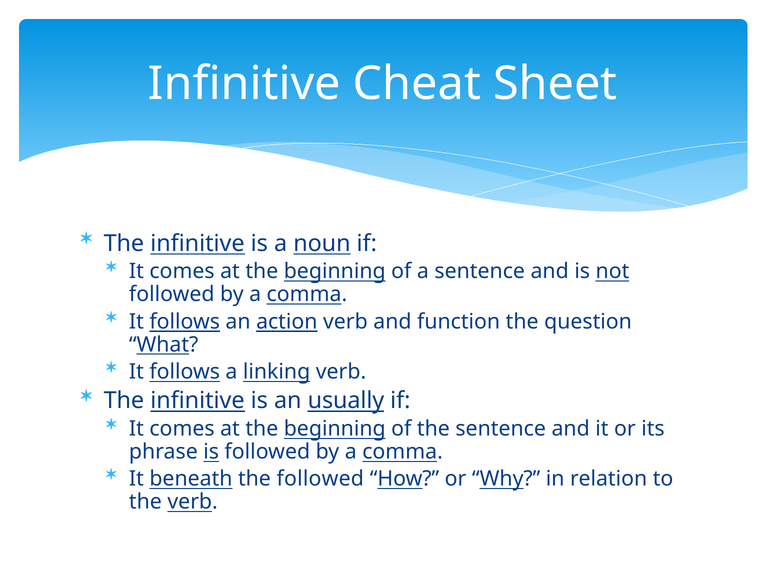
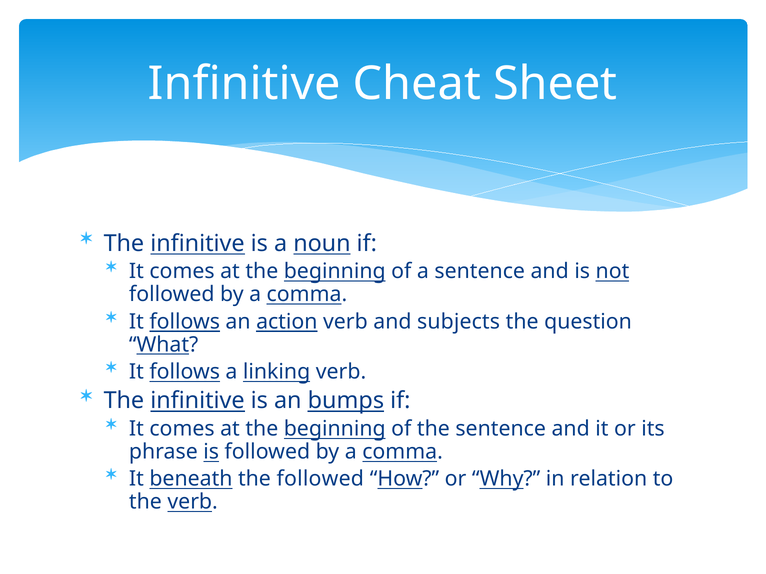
function: function -> subjects (459, 322)
usually: usually -> bumps (346, 401)
